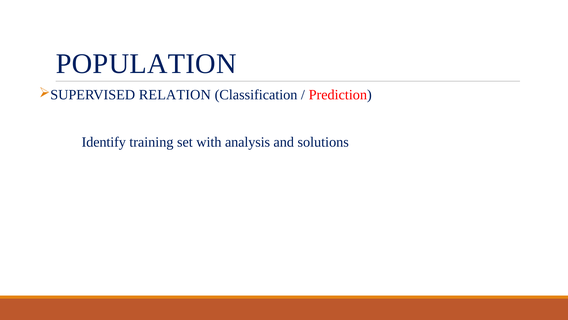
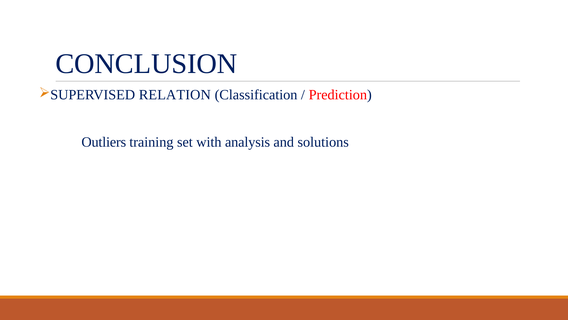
POPULATION: POPULATION -> CONCLUSION (146, 64)
Identify: Identify -> Outliers (104, 142)
